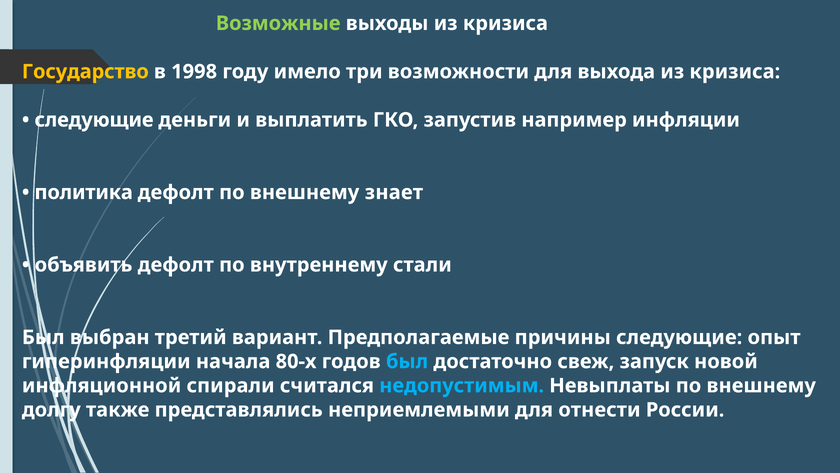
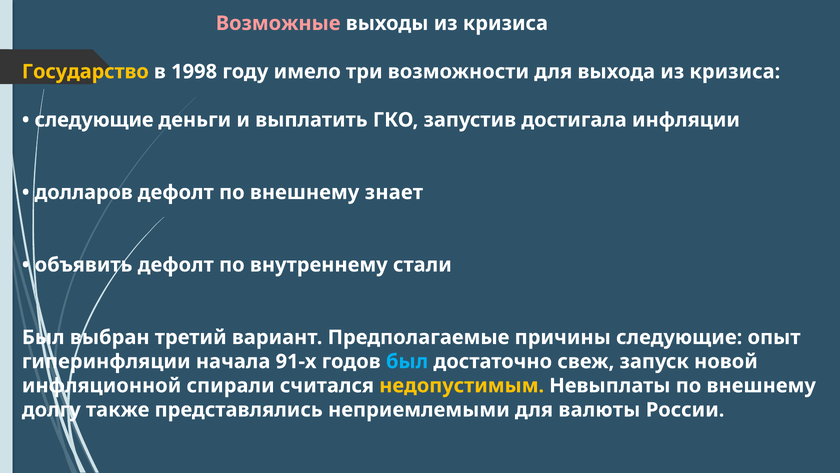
Возможные colour: light green -> pink (278, 23)
например: например -> достигала (574, 120)
политика: политика -> долларов (84, 192)
80-х: 80-х -> 91-х (296, 361)
недопустимым colour: light blue -> yellow (462, 385)
отнести: отнести -> валюты (599, 409)
